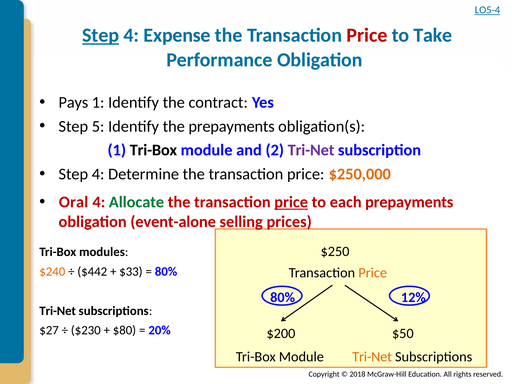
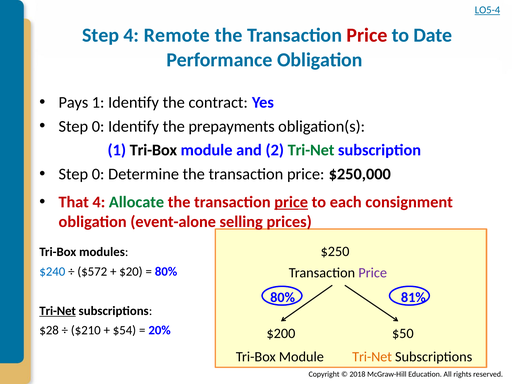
Step underline: present -> none (101, 35)
Expense: Expense -> Remote (177, 35)
Take: Take -> Date (433, 35)
5: 5 -> 0 (98, 126)
Tri-Net colour: purple -> green (311, 150)
4: 4 -> 0 (98, 174)
$250,000 colour: orange -> black (360, 174)
Oral: Oral -> That (74, 202)
each prepayments: prepayments -> consignment (409, 202)
$240 colour: orange -> blue (52, 272)
$442: $442 -> $572 (92, 272)
$33: $33 -> $20 (131, 272)
Price colour: orange -> purple (373, 273)
12%: 12% -> 81% (413, 297)
Tri-Net underline: none -> present (58, 311)
$27: $27 -> $28 (49, 330)
$230: $230 -> $210 (86, 330)
$80: $80 -> $54 (124, 330)
